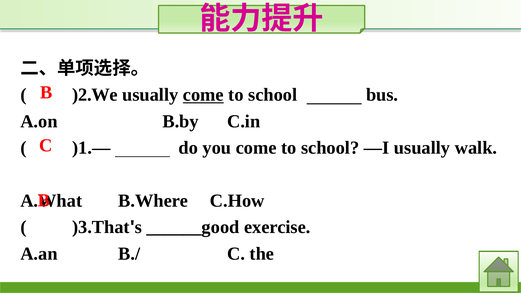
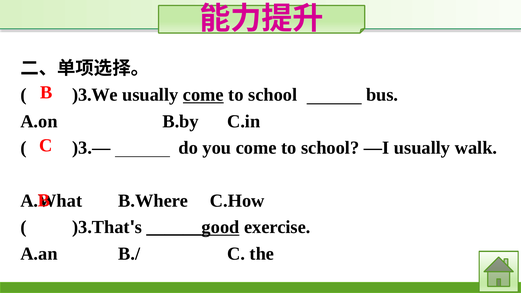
)2.We: )2.We -> )3.We (95, 95)
)1.—: )1.— -> )3.— (91, 148)
______good underline: none -> present (193, 227)
